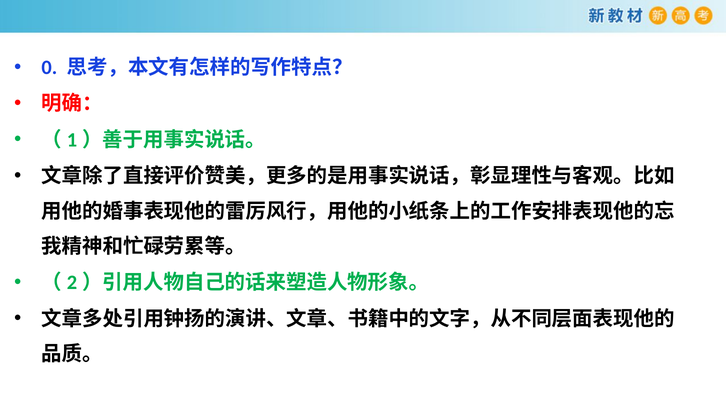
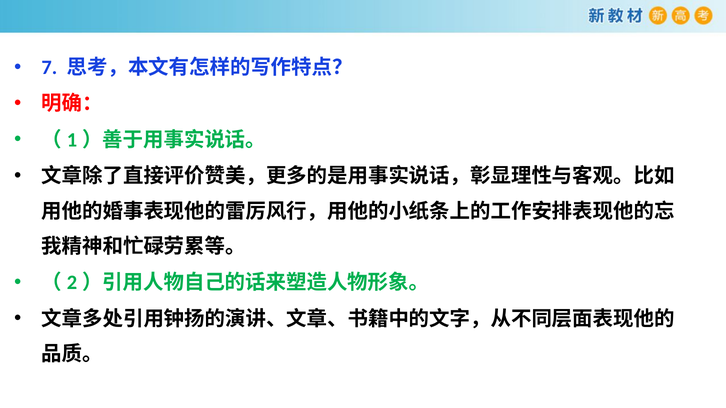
0: 0 -> 7 (49, 68)
